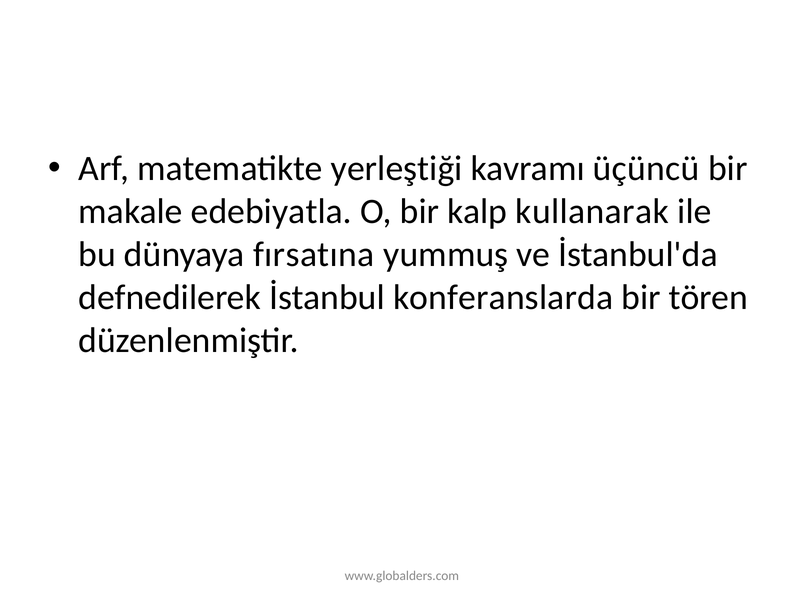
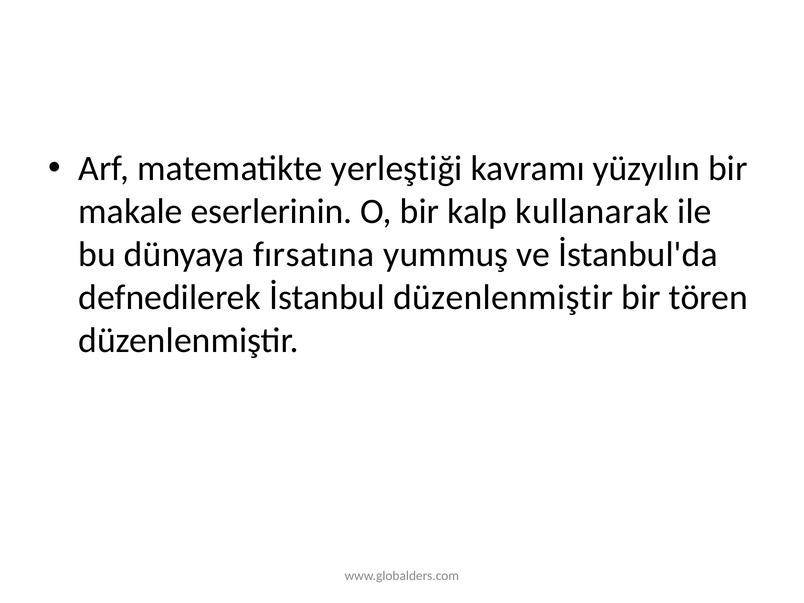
üçüncü: üçüncü -> yüzyılın (646, 169)
edebiyatla: edebiyatla -> eserlerinin (271, 212)
İstanbul konferanslarda: konferanslarda -> düzenlenmiştir (503, 297)
